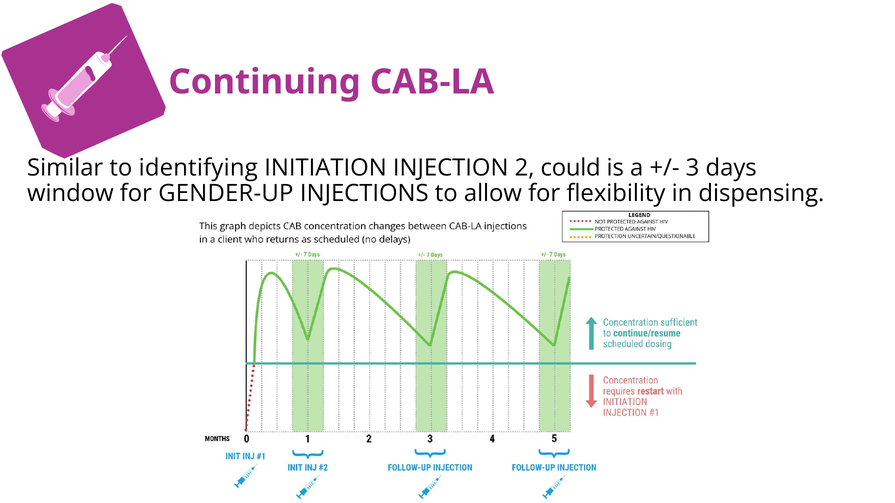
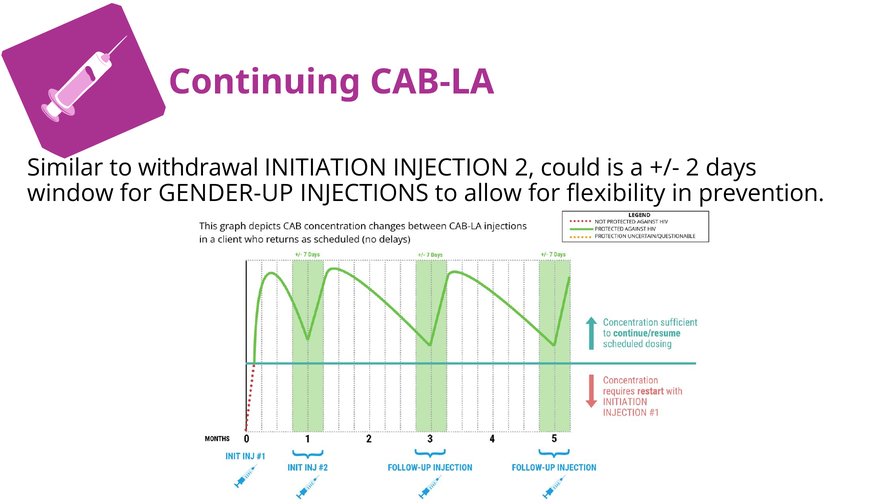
identifying: identifying -> withdrawal (198, 168)
3: 3 -> 2 (693, 168)
dispensing: dispensing -> prevention (761, 194)
